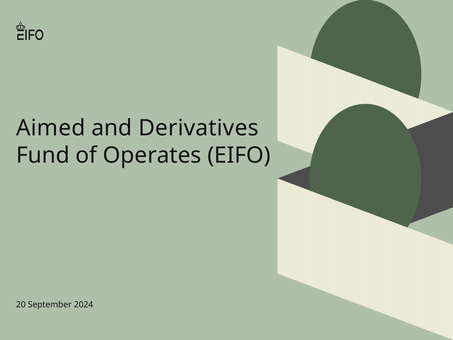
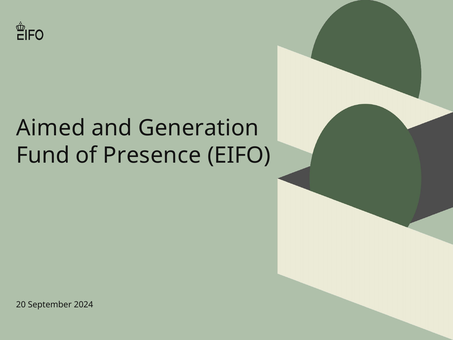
Derivatives: Derivatives -> Generation (199, 128)
Operates: Operates -> Presence (152, 155)
